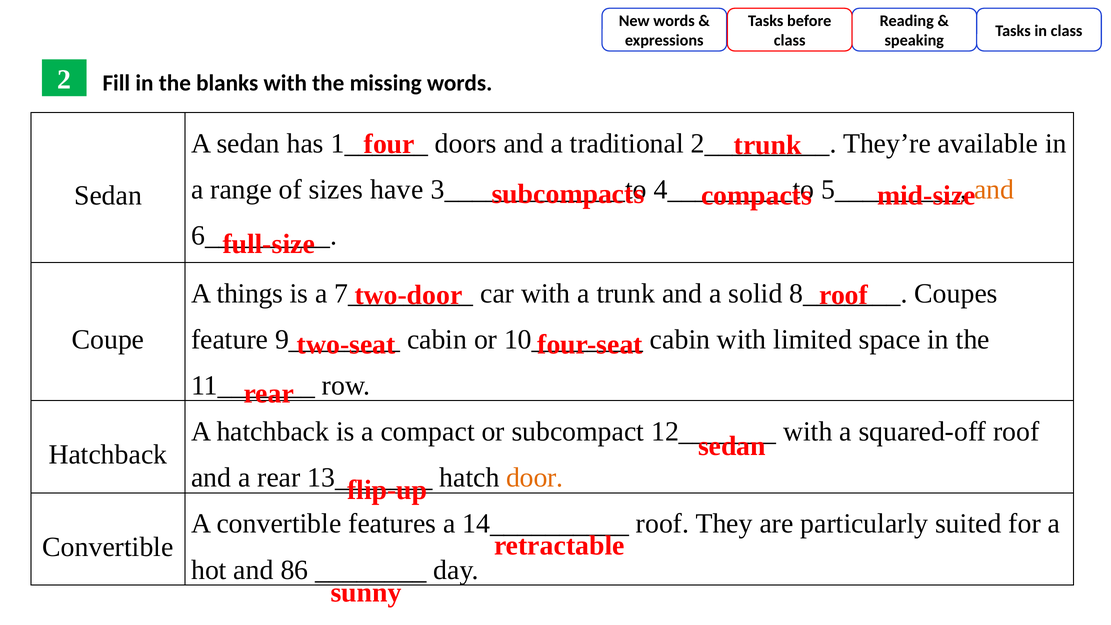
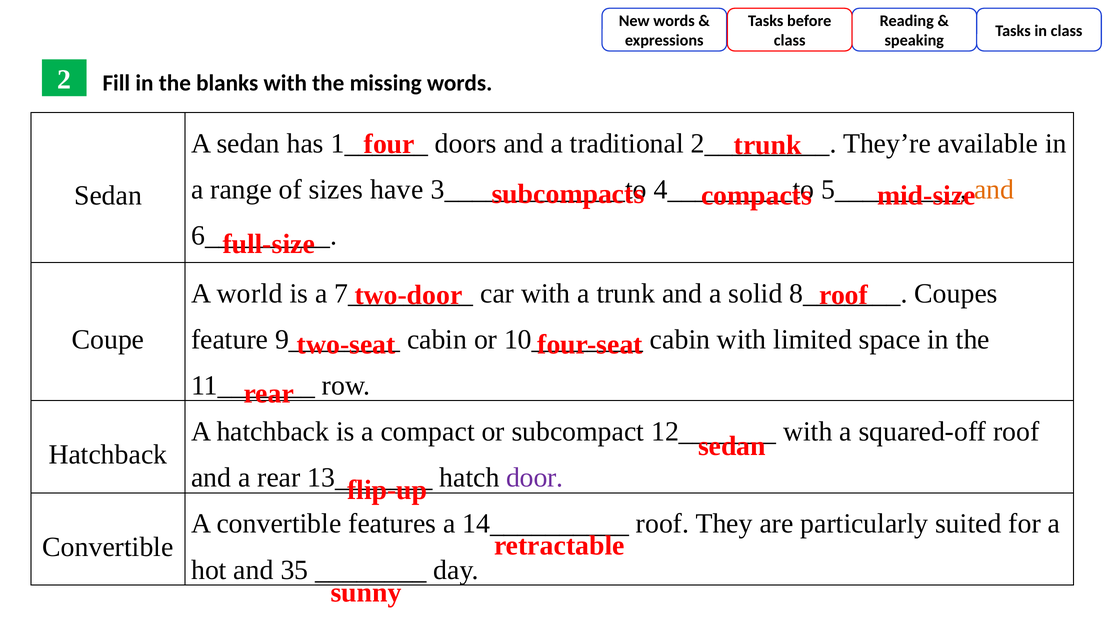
things: things -> world (250, 293)
door colour: orange -> purple (535, 478)
86: 86 -> 35 (294, 570)
